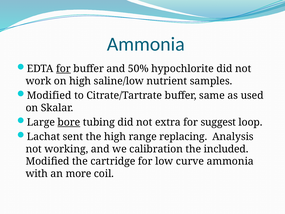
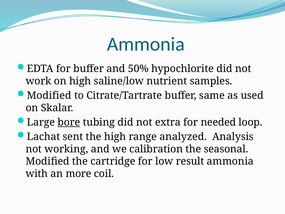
for underline: present -> none (63, 69)
suggest: suggest -> needed (218, 122)
replacing: replacing -> analyzed (183, 136)
included: included -> seasonal (226, 149)
curve: curve -> result (190, 161)
